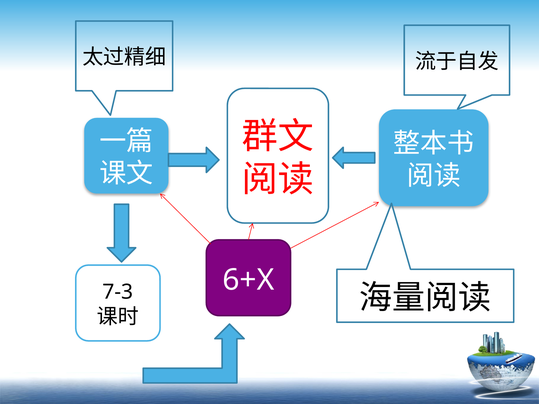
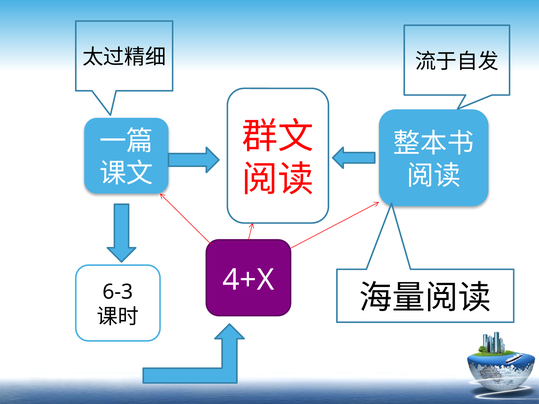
6+X: 6+X -> 4+X (248, 280)
7-3: 7-3 -> 6-3 (118, 292)
